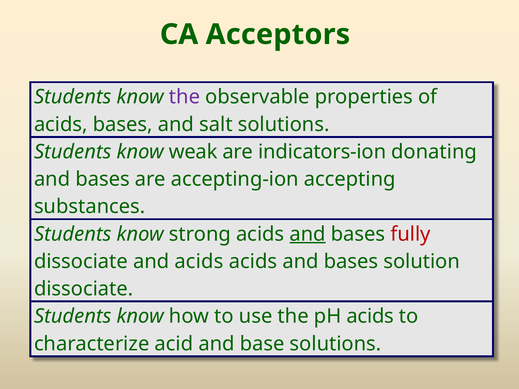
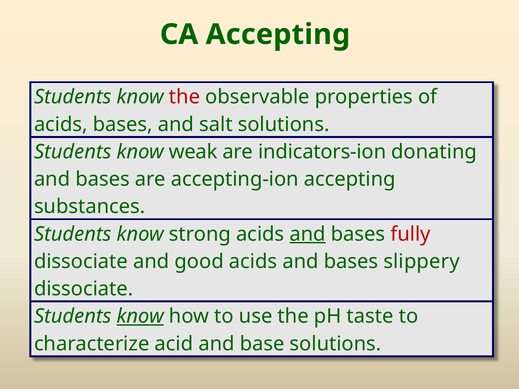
CA Acceptors: Acceptors -> Accepting (278, 34)
the colour: purple -> red (185, 97)
and acids: acids -> good (199, 262)
solution: solution -> slippery (422, 262)
know underline: none -> present (140, 316)
pH acids: acids -> taste (370, 316)
